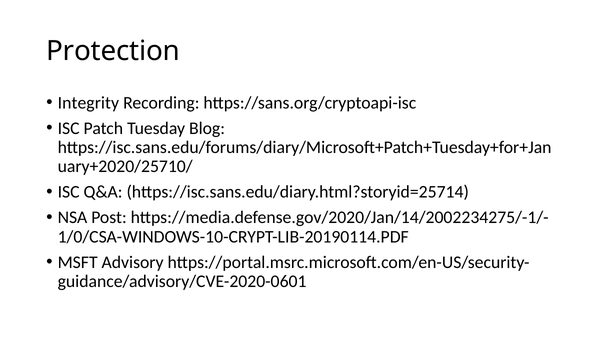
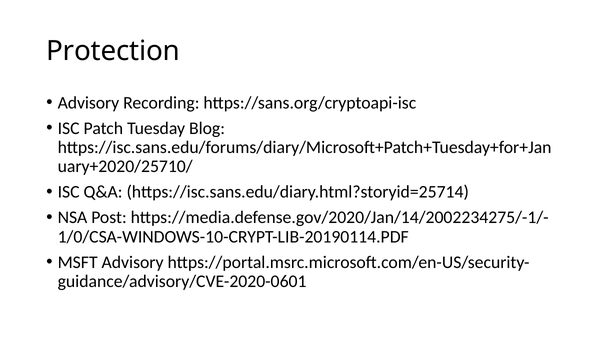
Integrity: Integrity -> Advisory (88, 103)
